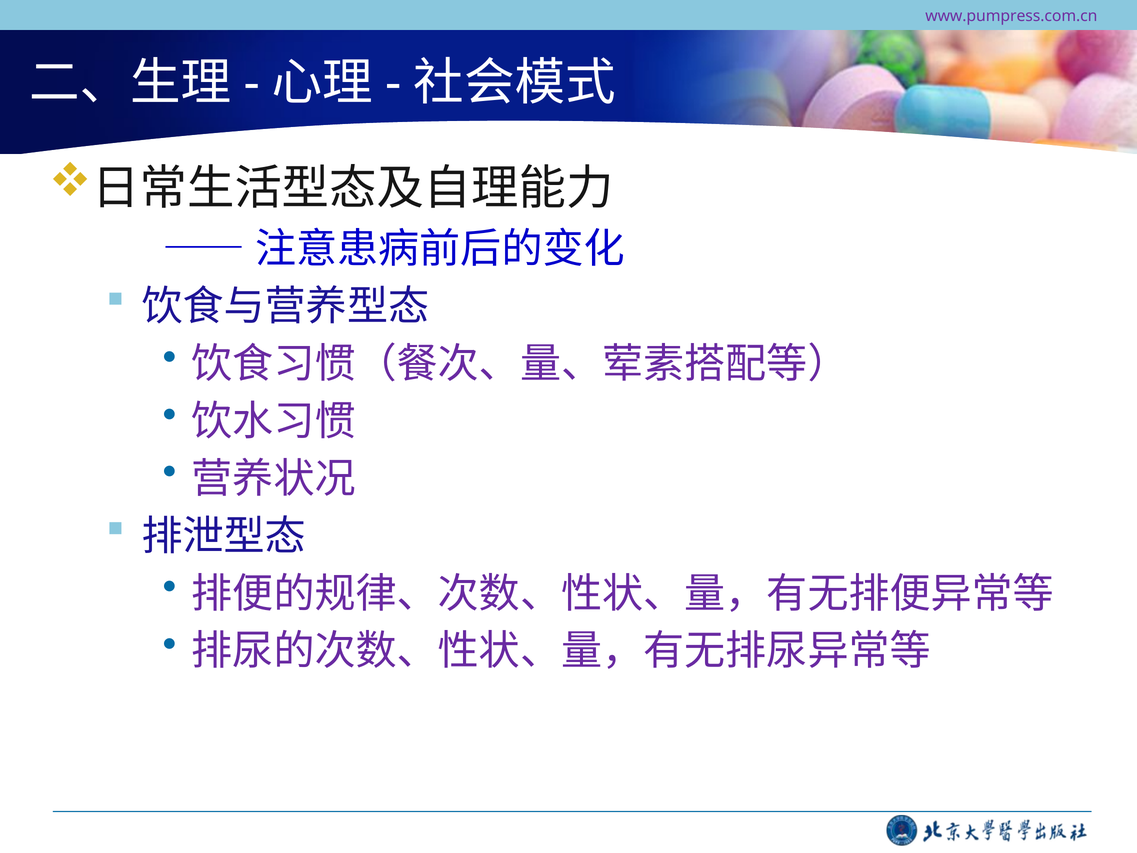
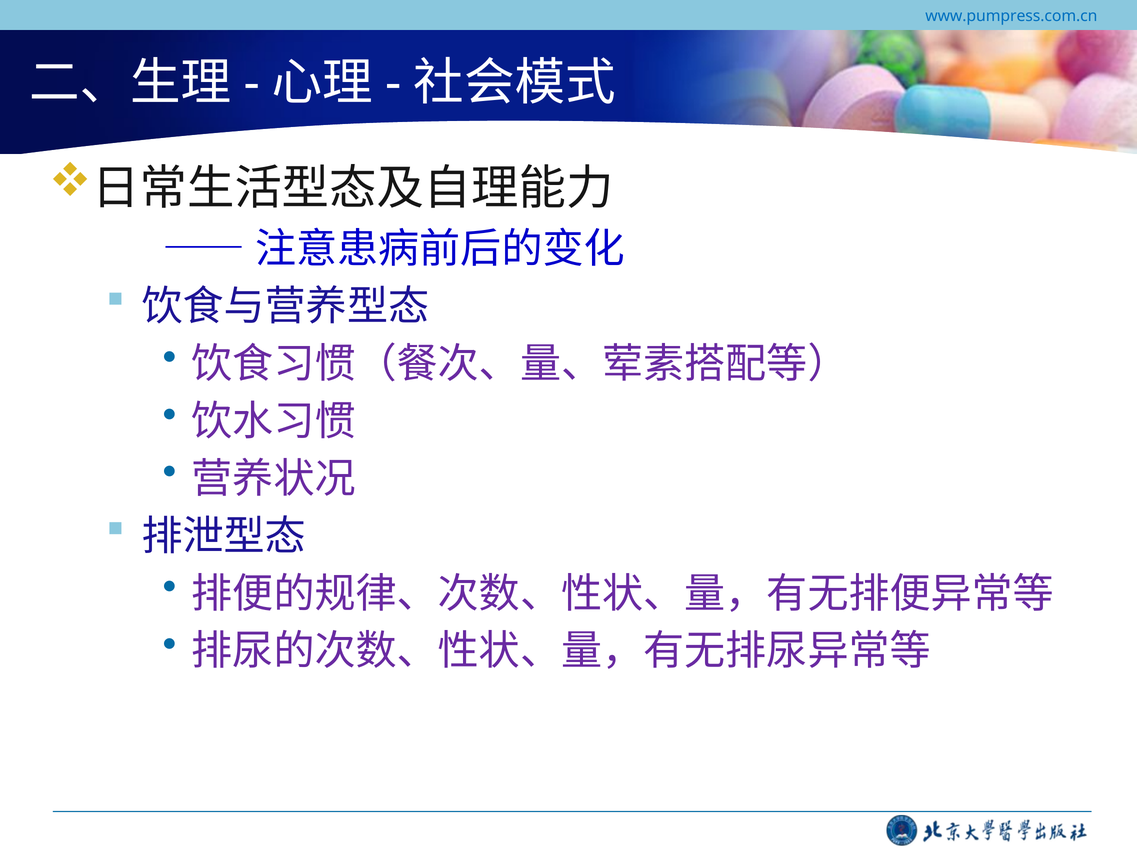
www.pumpress.com.cn colour: purple -> blue (1011, 16)
